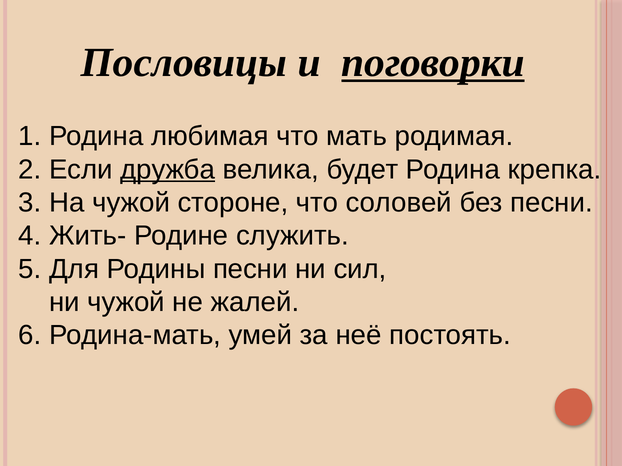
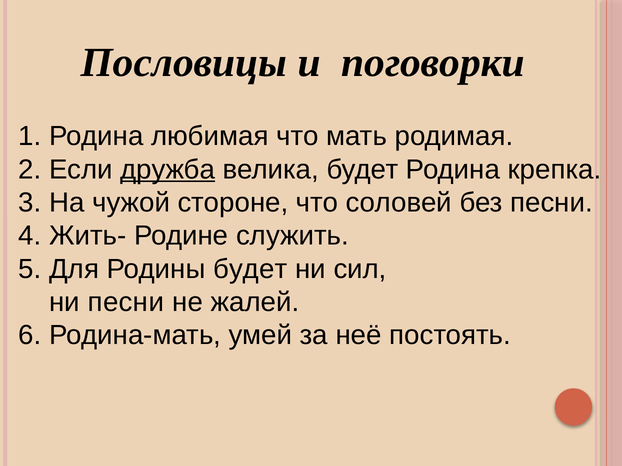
поговорки underline: present -> none (433, 63)
Родины песни: песни -> будет (250, 269)
ни чужой: чужой -> песни (126, 302)
